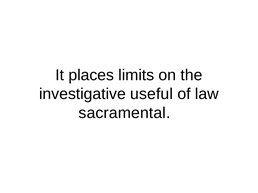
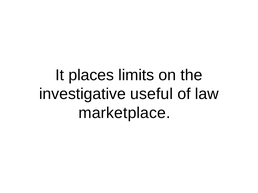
sacramental: sacramental -> marketplace (124, 113)
